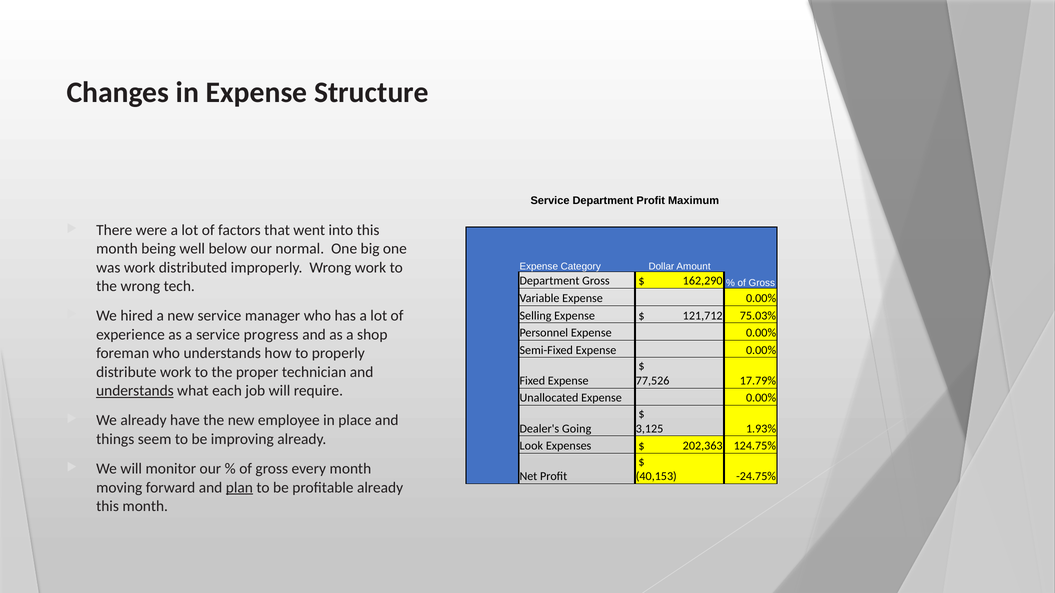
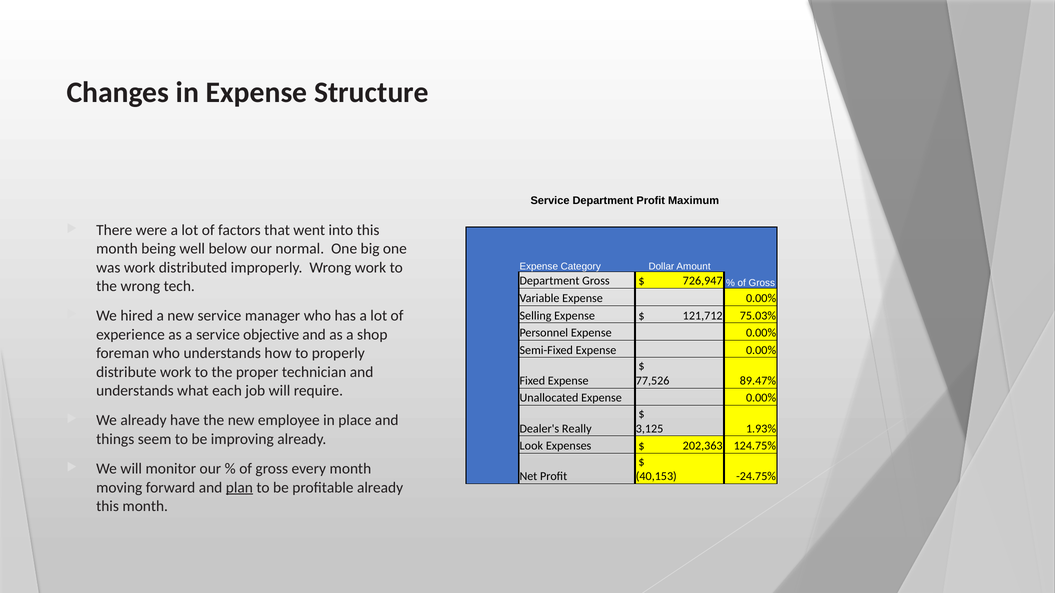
162,290: 162,290 -> 726,947 (703, 281)
progress: progress -> objective (271, 335)
17.79%: 17.79% -> 89.47% (758, 381)
understands underline: present -> none (135, 391)
Going: Going -> Really (577, 429)
